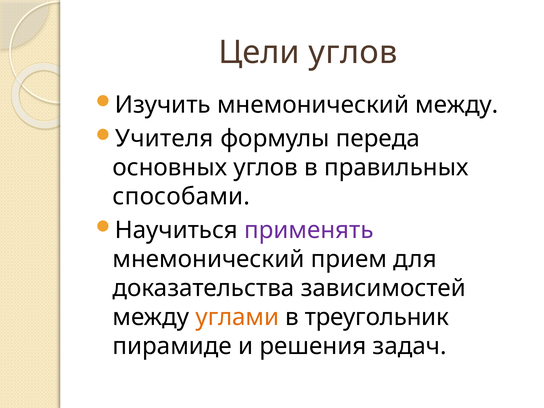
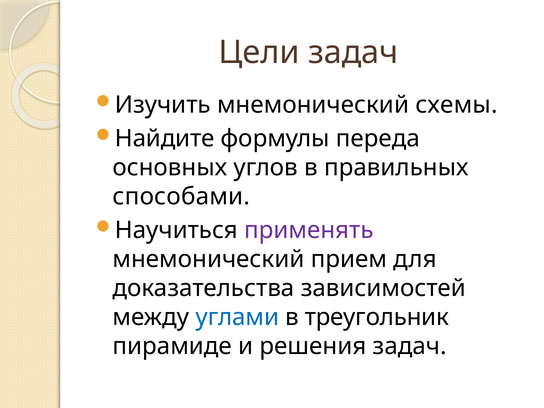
Цели углов: углов -> задач (353, 53)
мнемонический между: между -> схемы (457, 105)
Учителя: Учителя -> Найдите (165, 139)
углами colour: orange -> blue (237, 317)
